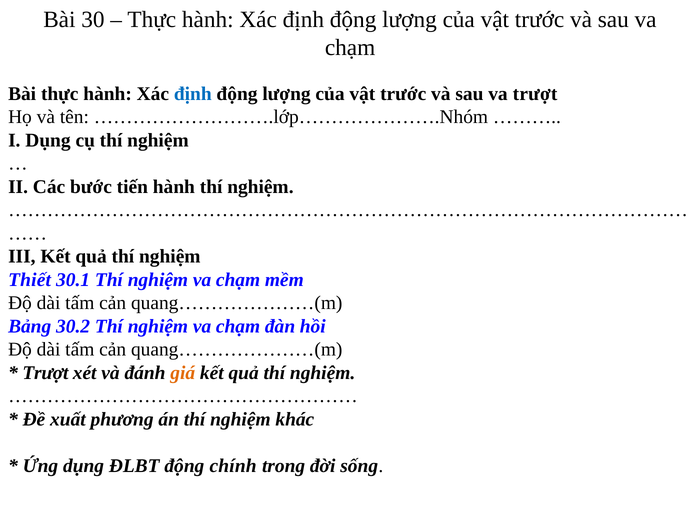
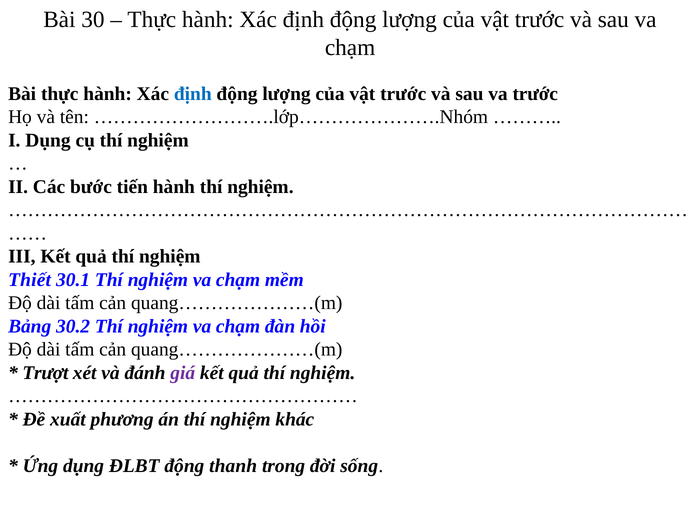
va trượt: trượt -> trước (535, 94)
giá colour: orange -> purple (183, 373)
chính: chính -> thanh (233, 466)
